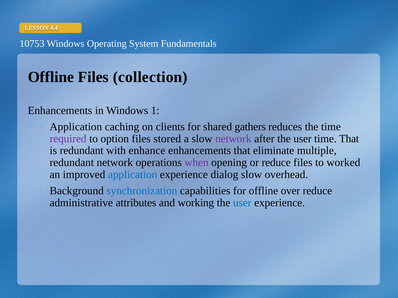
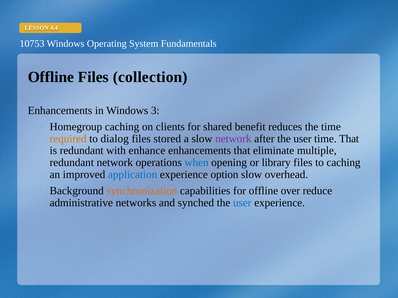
1: 1 -> 3 (155, 111)
Application: Application -> Homegroup (76, 127)
gathers: gathers -> benefit (250, 127)
required colour: purple -> orange (68, 139)
option: option -> dialog (115, 139)
when colour: purple -> blue (197, 163)
or reduce: reduce -> library (276, 163)
to worked: worked -> caching (343, 163)
dialog: dialog -> option (225, 175)
synchronization colour: blue -> orange (142, 191)
attributes: attributes -> networks (136, 203)
working: working -> synched (196, 203)
